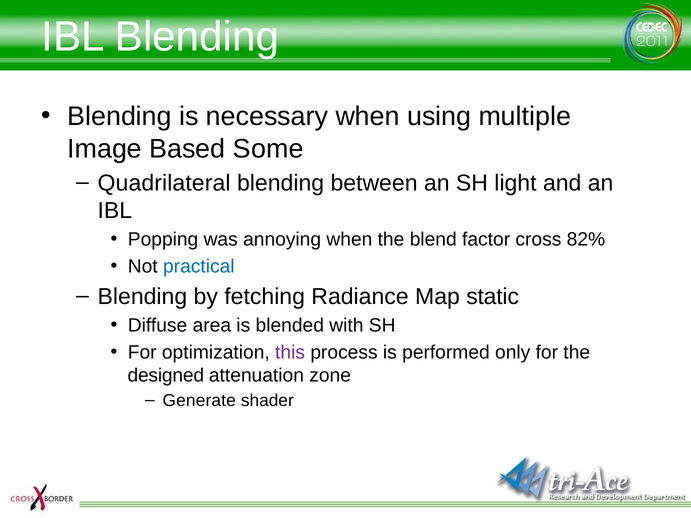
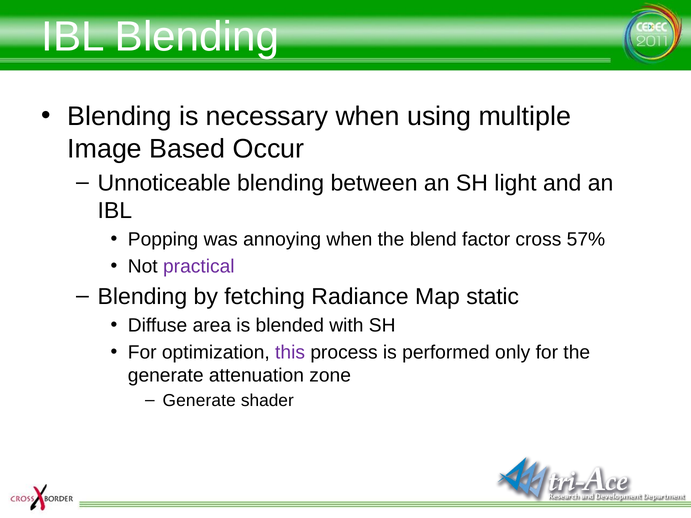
Some: Some -> Occur (269, 149)
Quadrilateral: Quadrilateral -> Unnoticeable (164, 183)
82%: 82% -> 57% (586, 240)
practical colour: blue -> purple (199, 266)
designed: designed -> generate (166, 376)
